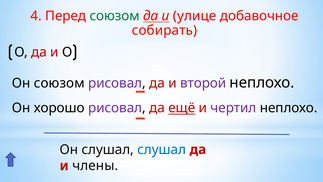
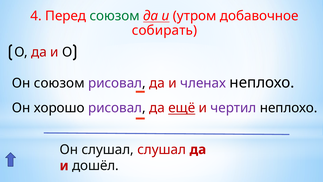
улице: улице -> утром (195, 16)
второй: второй -> членах (203, 83)
слушал colour: blue -> red (162, 149)
члены: члены -> дошёл (95, 165)
